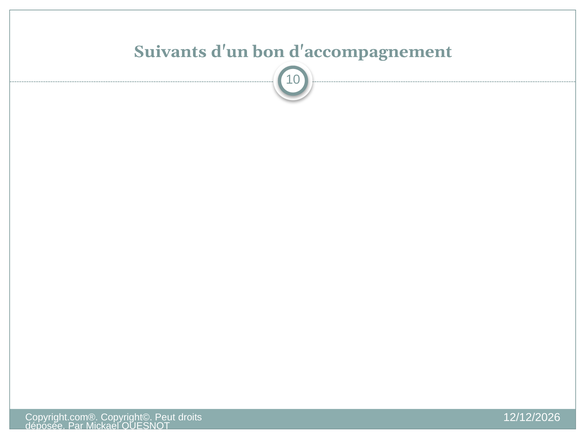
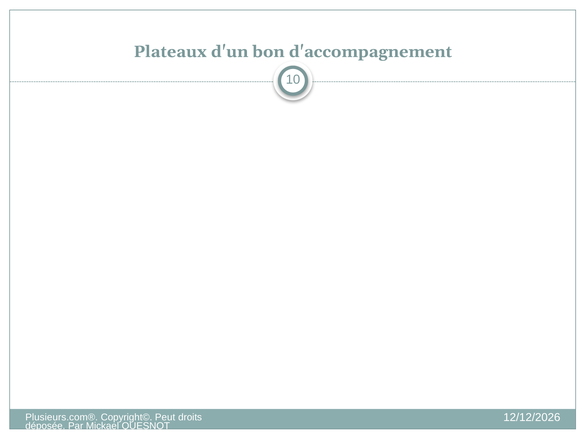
Suivants: Suivants -> Plateaux (170, 52)
Copyright.com®: Copyright.com® -> Plusieurs.com® (62, 418)
